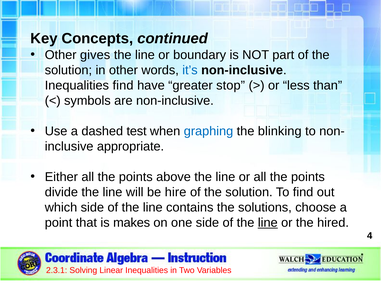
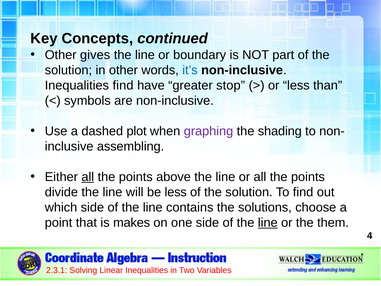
test: test -> plot (137, 131)
graphing colour: blue -> purple (208, 131)
blinking: blinking -> shading (280, 131)
appropriate: appropriate -> assembling (131, 146)
all underline: none -> present (88, 177)
be hire: hire -> less (176, 192)
hired: hired -> them (333, 223)
